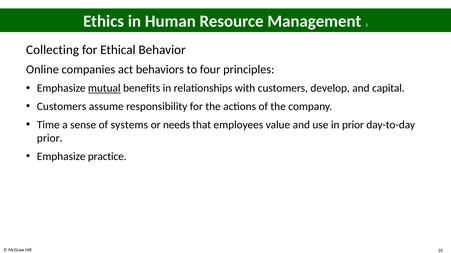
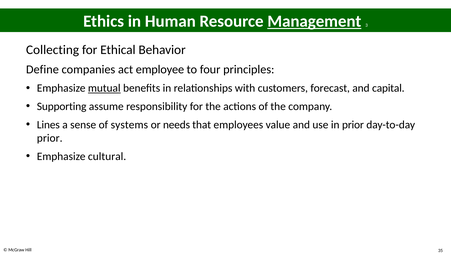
Management underline: none -> present (314, 21)
Online: Online -> Define (42, 70)
behaviors: behaviors -> employee (160, 70)
develop: develop -> forecast (330, 89)
Customers: Customers -> Supporting (62, 107)
Time: Time -> Lines (48, 125)
practice: practice -> cultural (107, 157)
